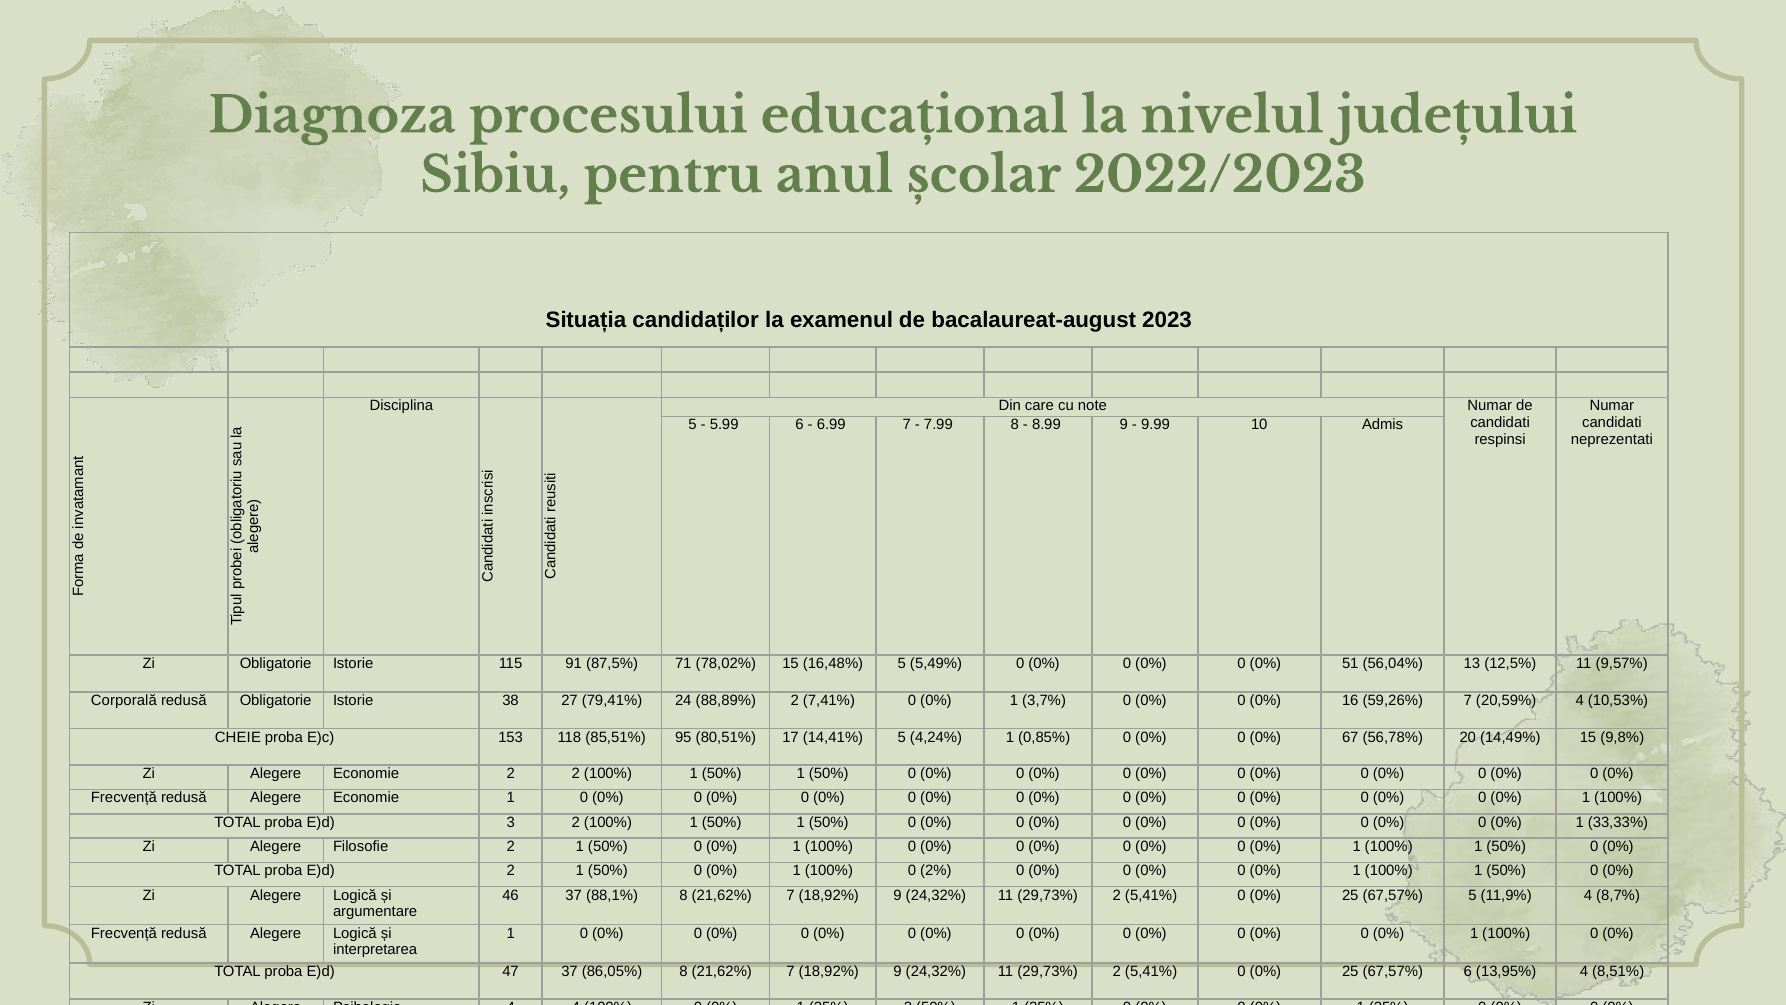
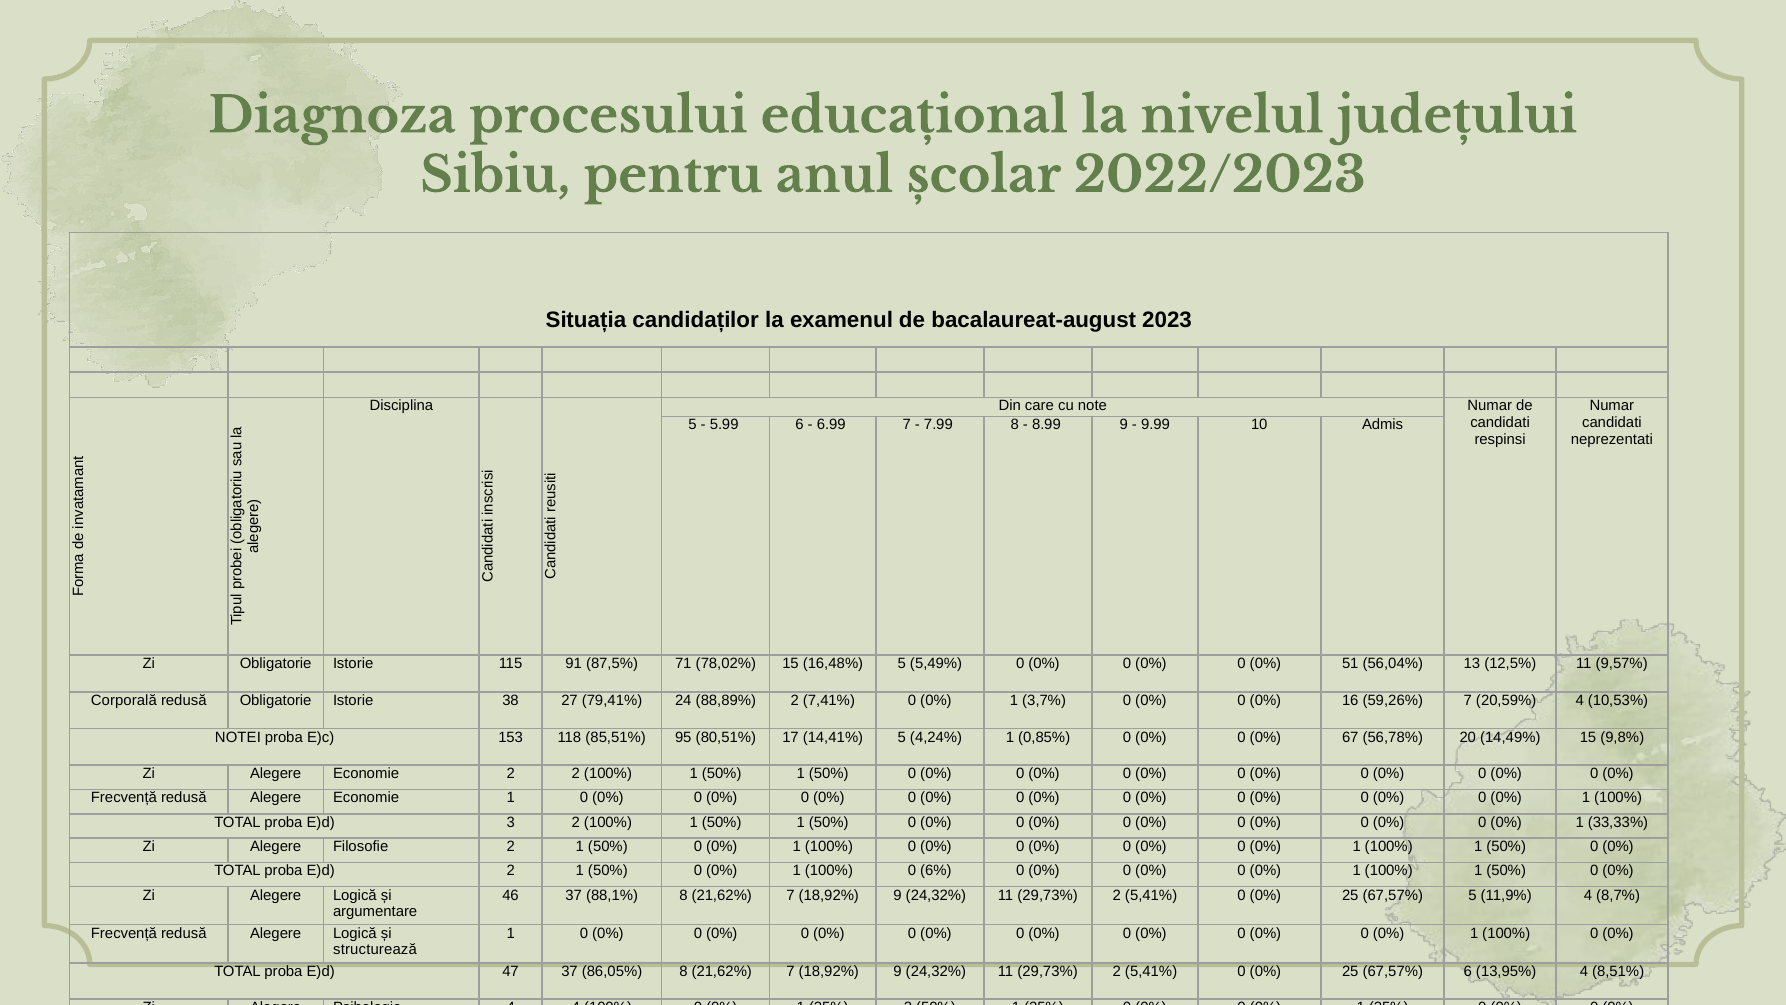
CHEIE: CHEIE -> NOTEI (238, 737)
2%: 2% -> 6% (936, 871)
interpretarea: interpretarea -> structurează (375, 950)
